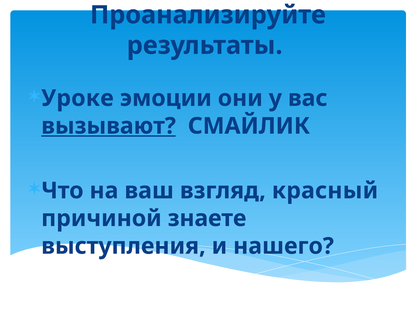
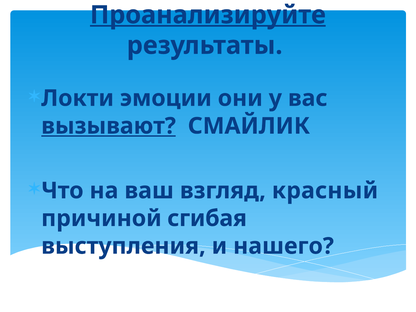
Проанализируйте underline: none -> present (208, 15)
Уроке: Уроке -> Локти (78, 98)
знаете: знаете -> сгибая (207, 218)
